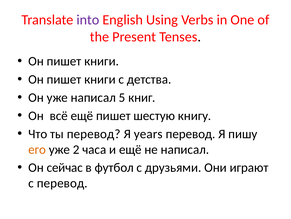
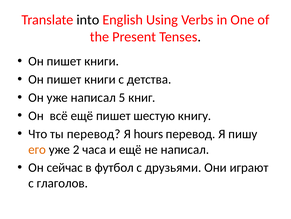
into colour: purple -> black (88, 20)
years: years -> hours (148, 133)
с перевод: перевод -> глаголов (62, 183)
